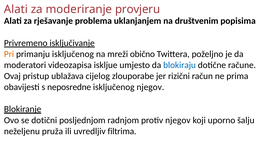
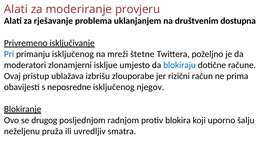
popisima: popisima -> dostupna (238, 21)
Pri colour: orange -> blue (9, 54)
obično: obično -> štetne (142, 54)
videozapisa: videozapisa -> zlonamjerni (70, 65)
cijelog: cijelog -> izbrišu (98, 76)
dotični: dotični -> drugog (44, 120)
protiv njegov: njegov -> blokira (178, 120)
filtrima: filtrima -> smatra (122, 131)
